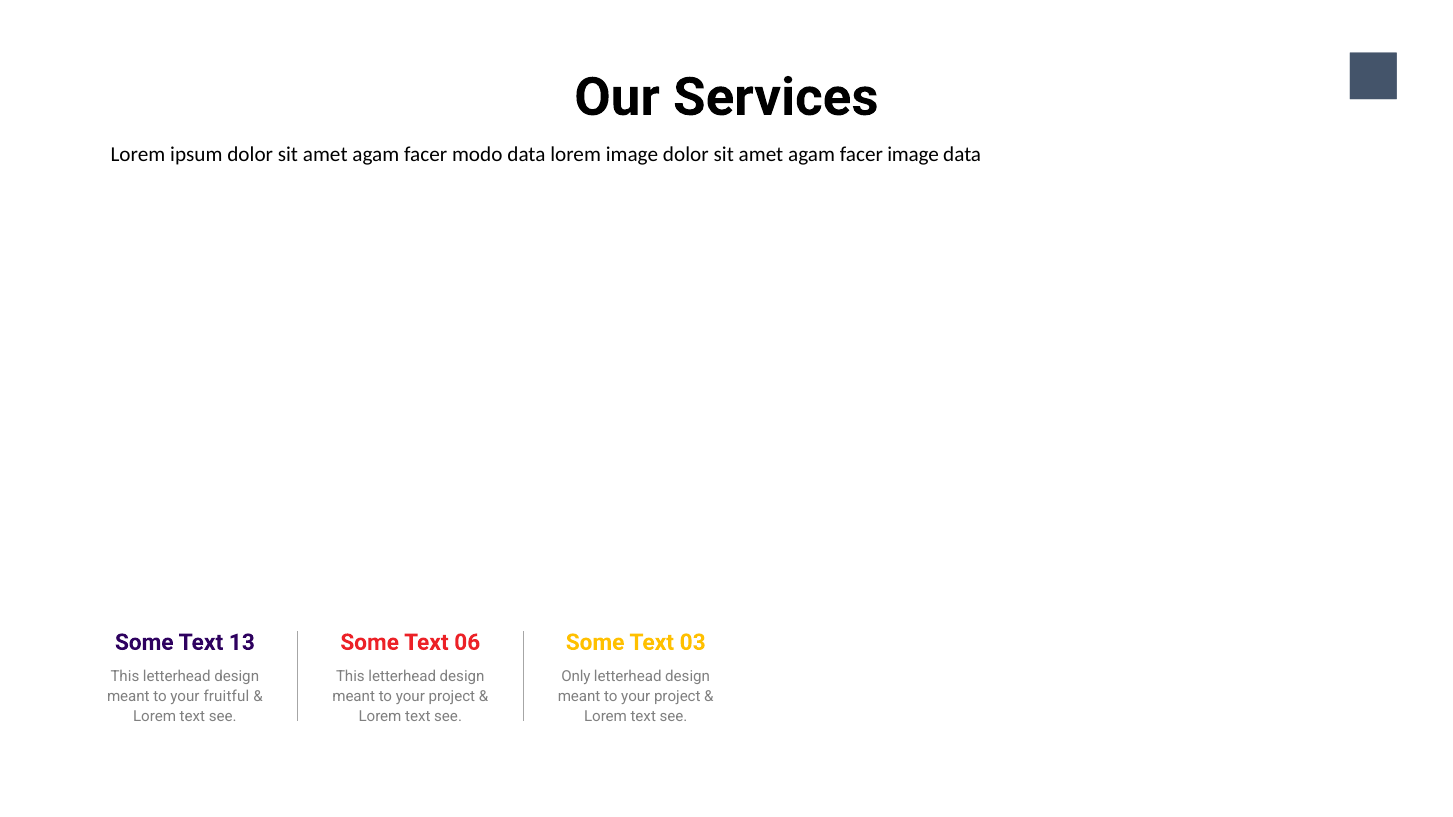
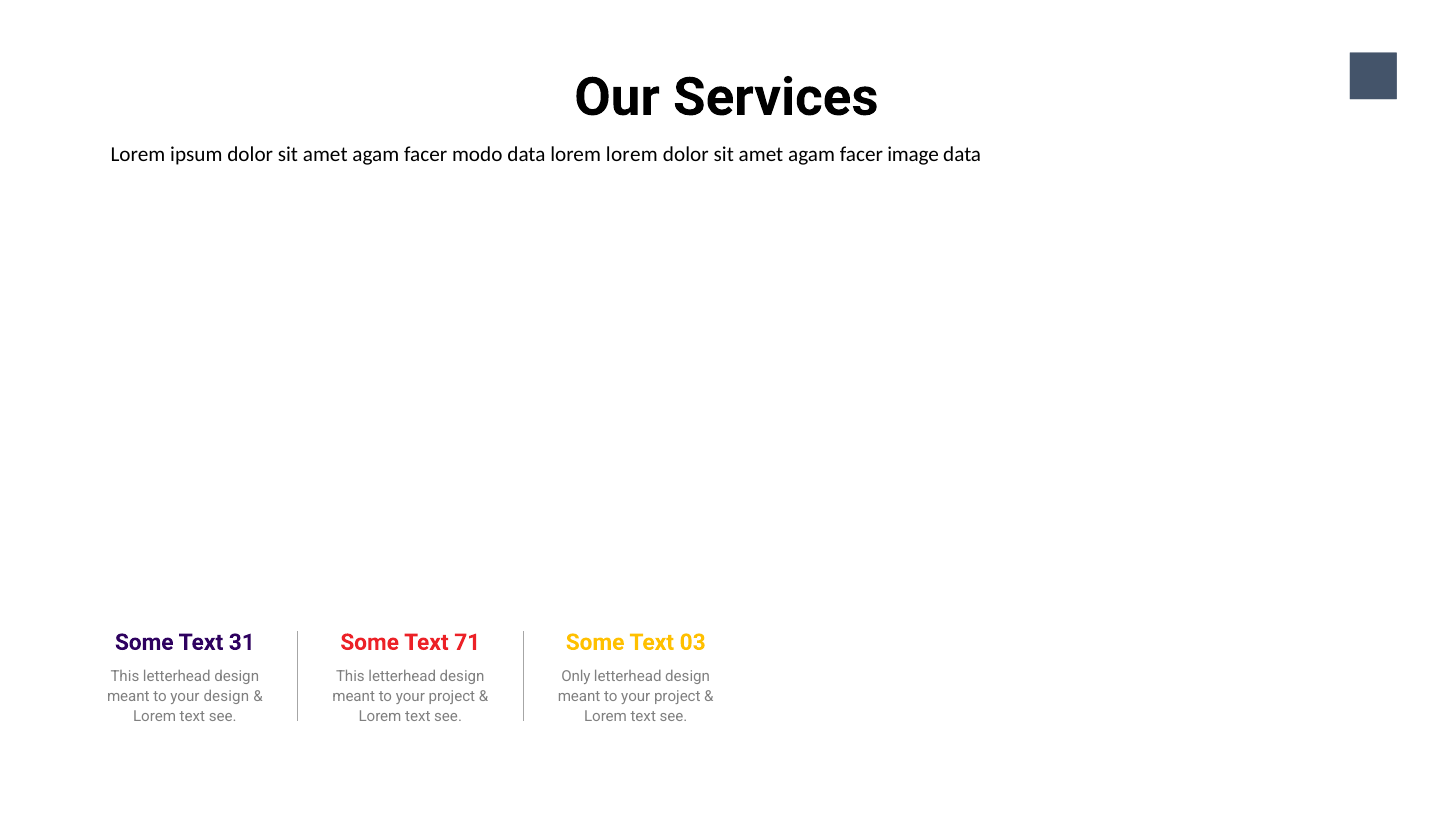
lorem image: image -> lorem (632, 155)
13: 13 -> 31 (242, 643)
06: 06 -> 71 (467, 643)
your fruitful: fruitful -> design (226, 697)
